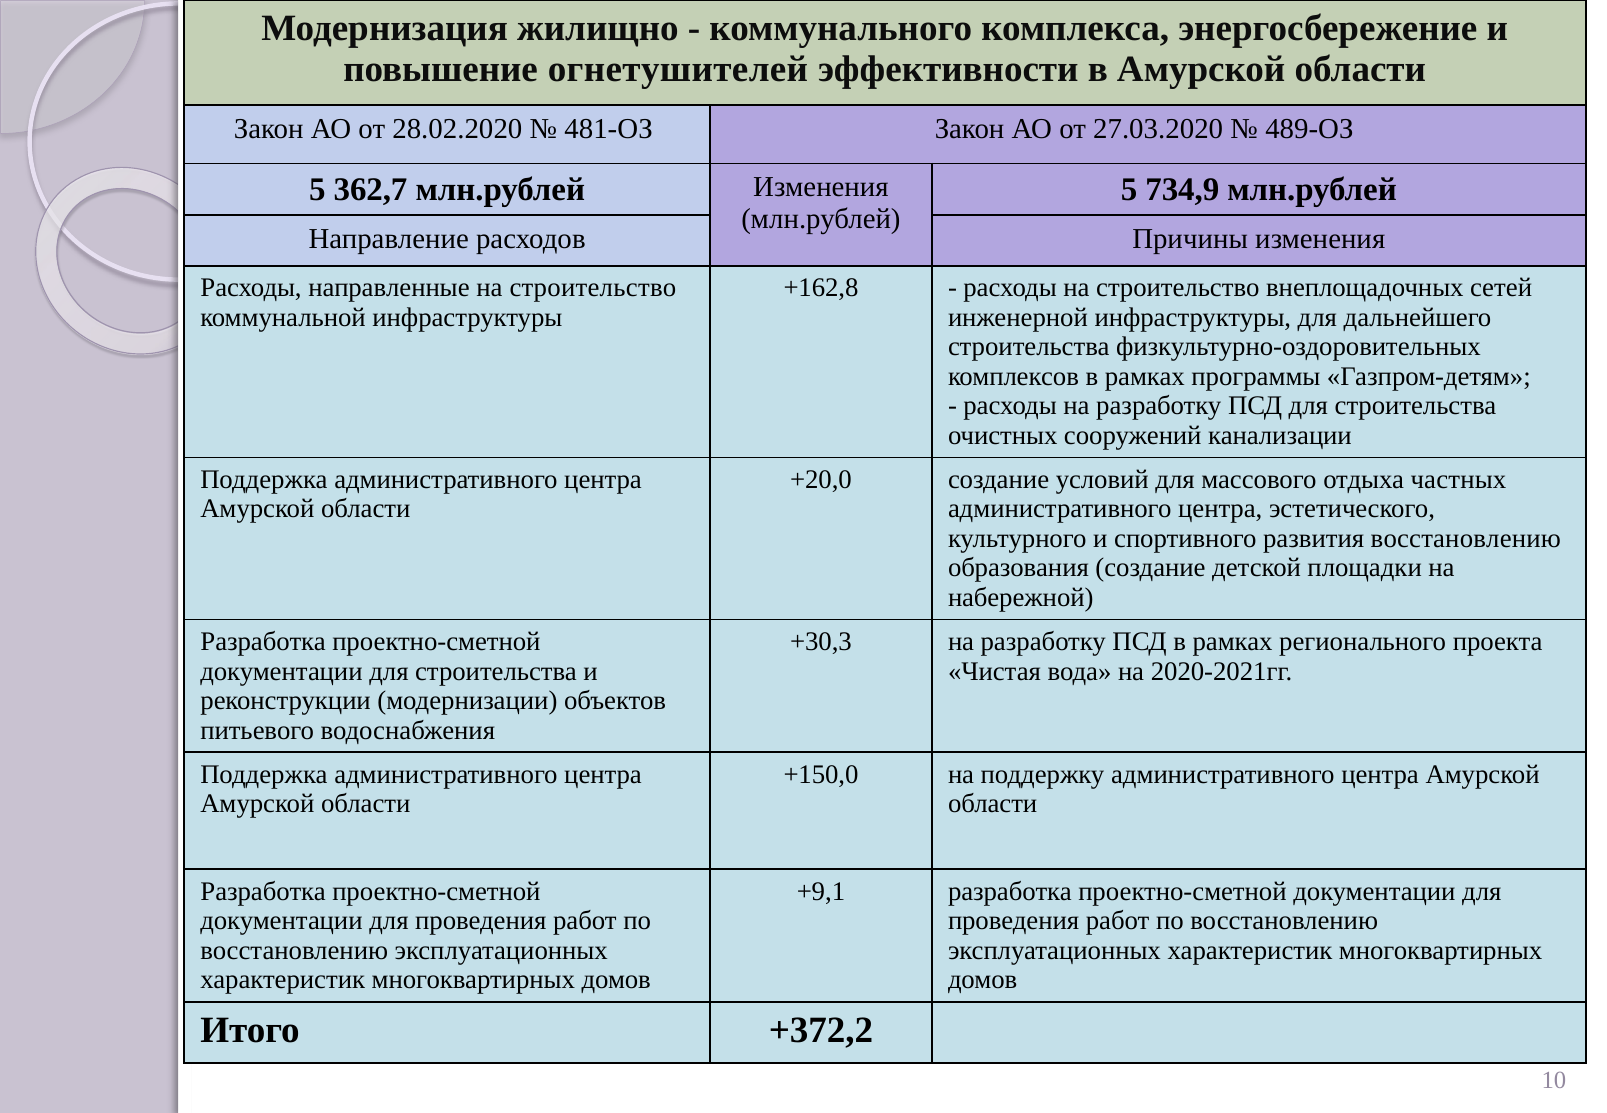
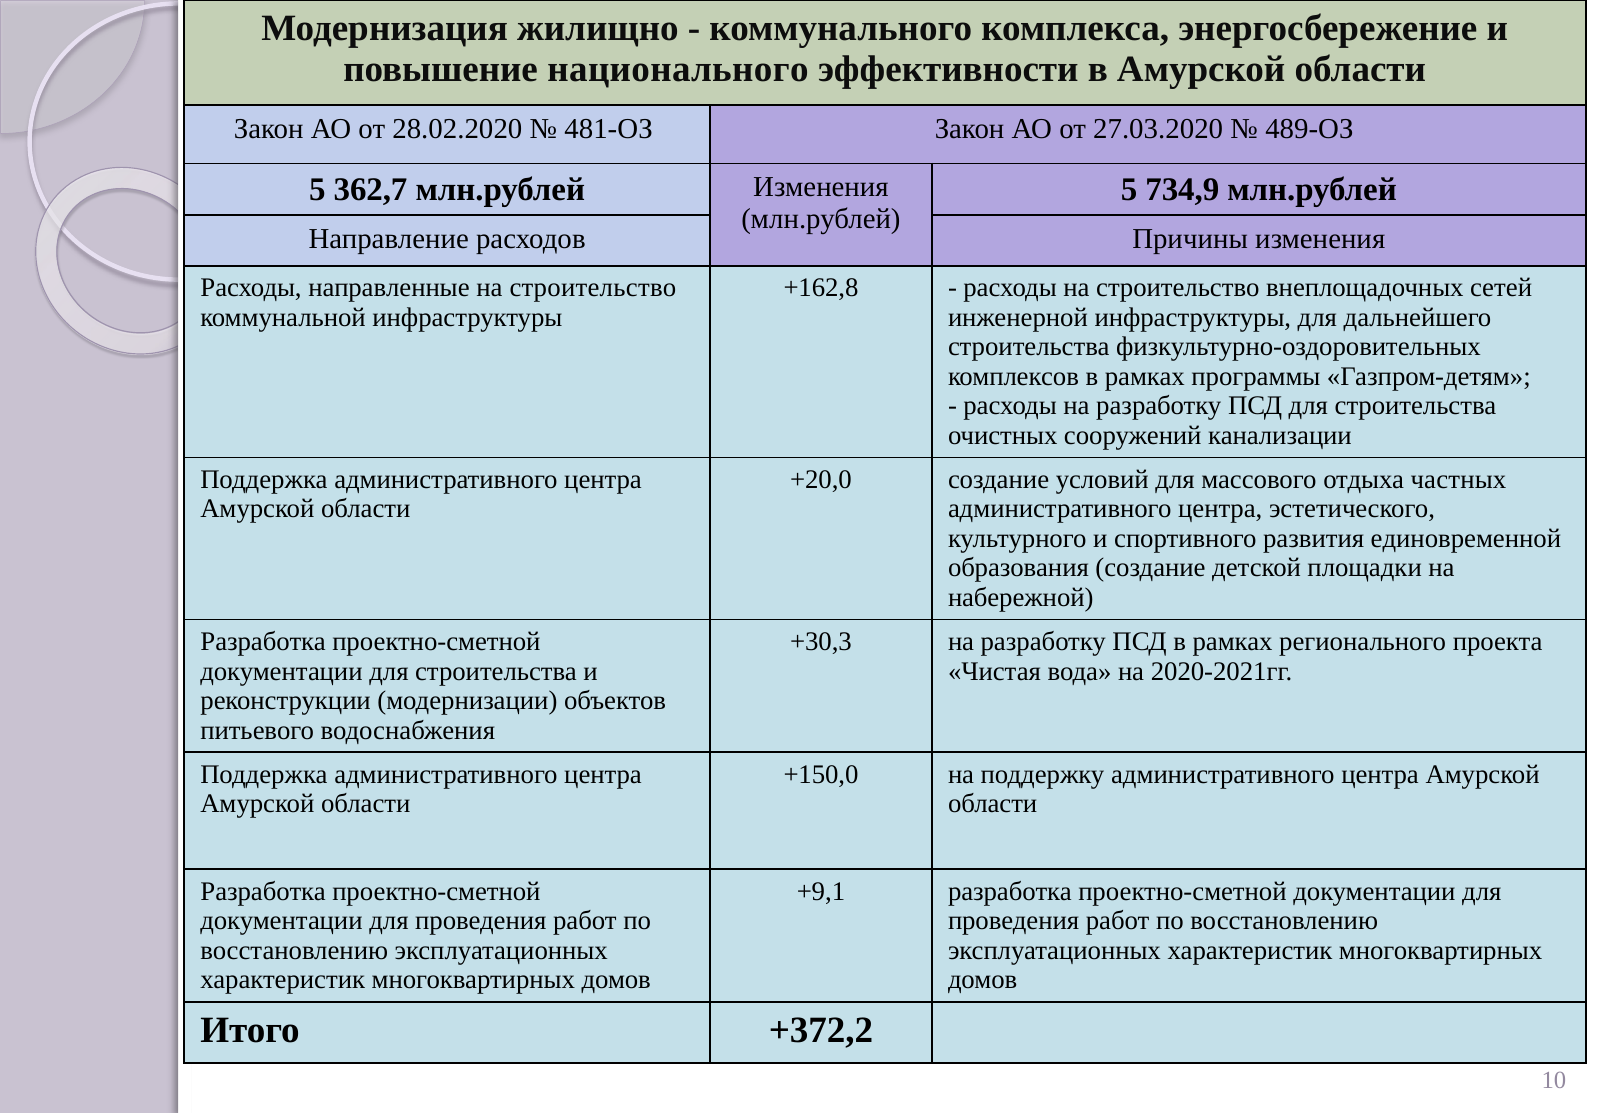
огнетушителей: огнетушителей -> национального (678, 69)
развития восстановлению: восстановлению -> единовременной (1466, 538)
